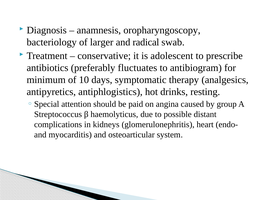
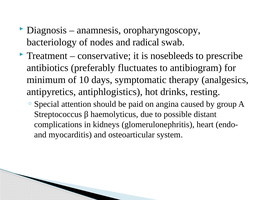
larger: larger -> nodes (102, 42)
adolescent: adolescent -> nosebleeds (172, 56)
